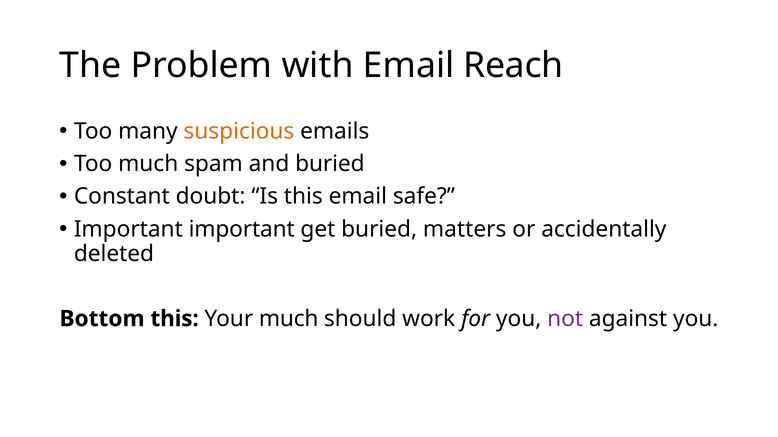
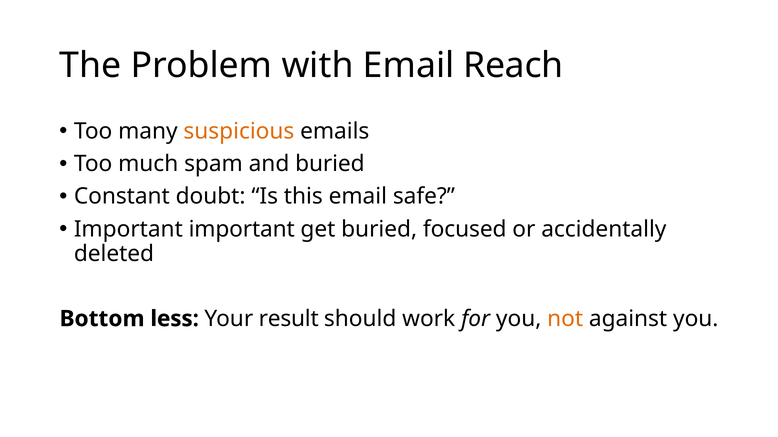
matters: matters -> focused (465, 229)
Bottom this: this -> less (175, 319)
Your much: much -> result (289, 319)
not colour: purple -> orange (565, 319)
